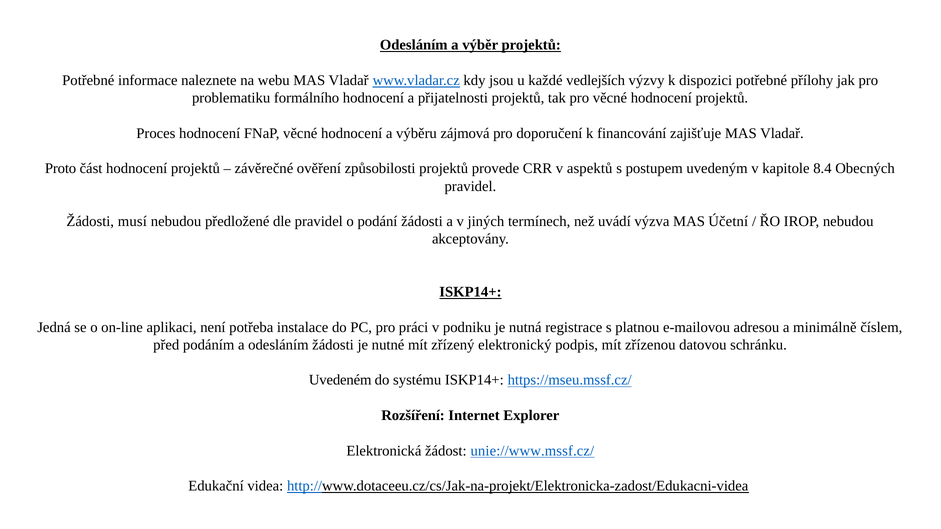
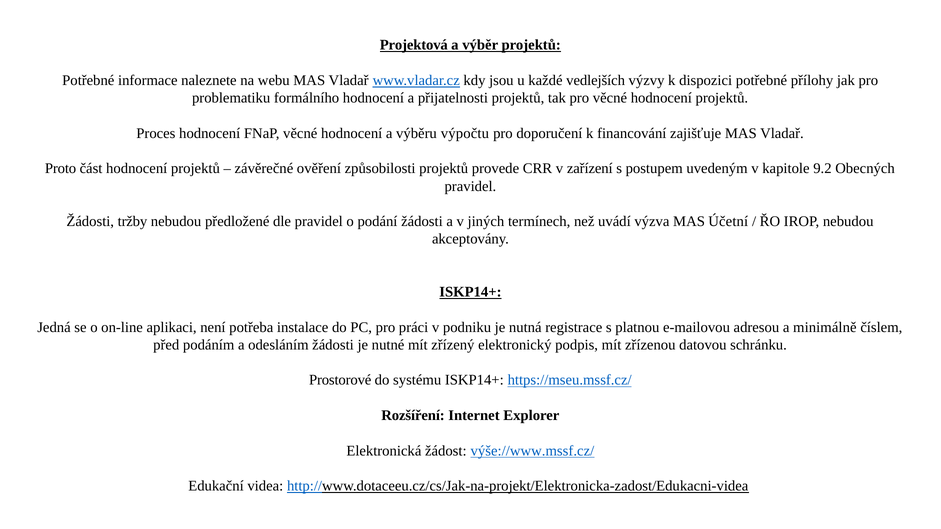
Odesláním: Odesláním -> Projektová (414, 45)
zájmová: zájmová -> výpočtu (465, 133)
aspektů: aspektů -> zařízení (590, 169)
8.4: 8.4 -> 9.2 (822, 169)
musí: musí -> tržby (132, 222)
Uvedeném: Uvedeném -> Prostorové (340, 380)
unie://www.mssf.cz/: unie://www.mssf.cz/ -> výše://www.mssf.cz/ (532, 451)
